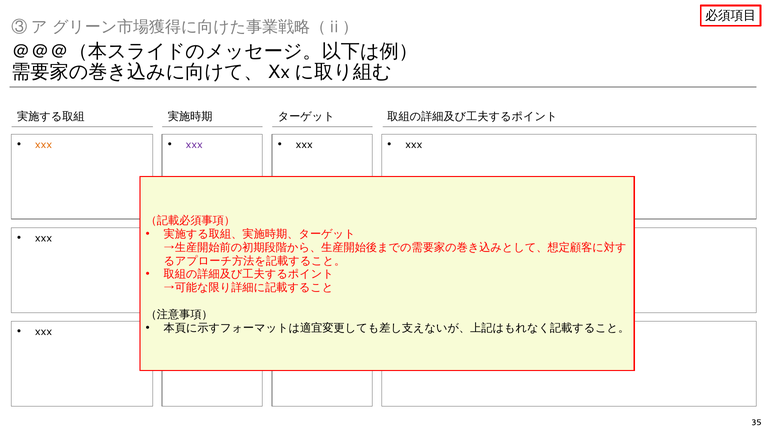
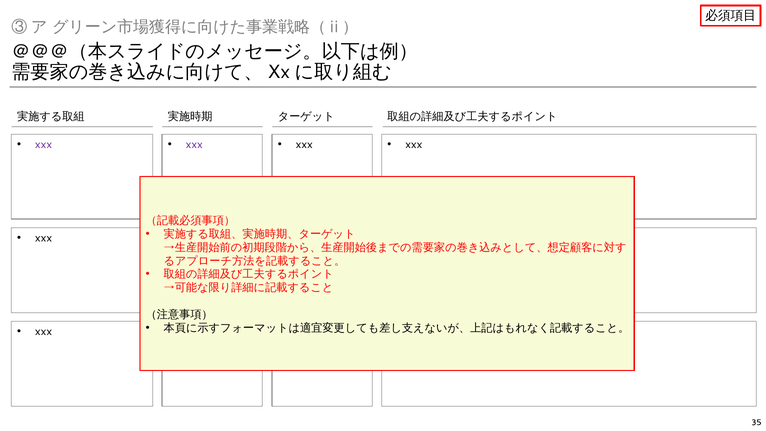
xxx colour: orange -> purple (44, 144)
